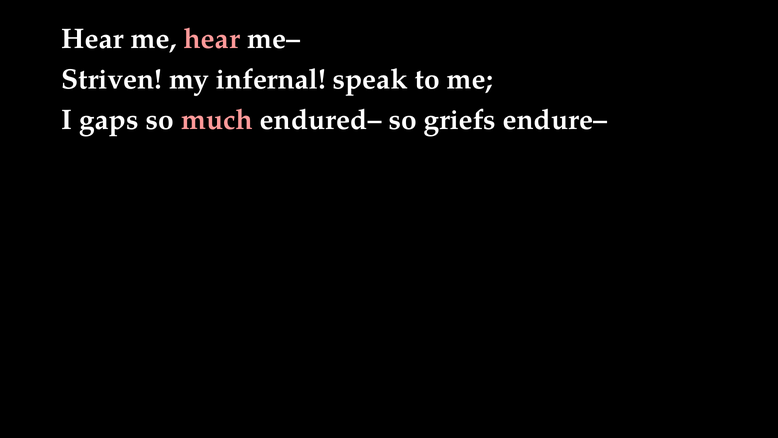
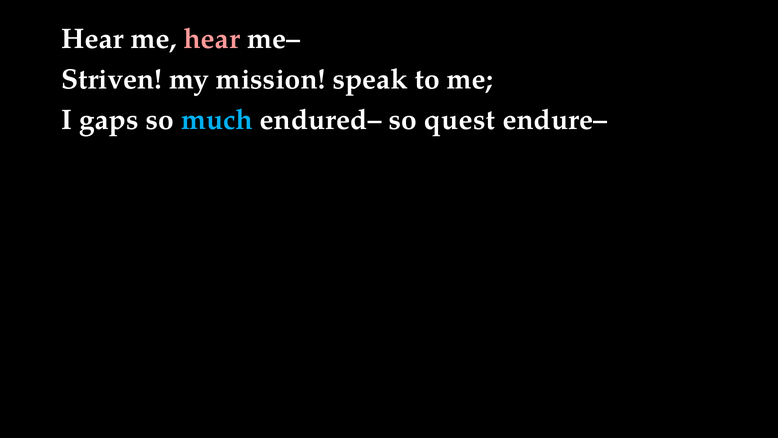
infernal: infernal -> mission (271, 79)
much colour: pink -> light blue (217, 120)
griefs: griefs -> quest (460, 120)
